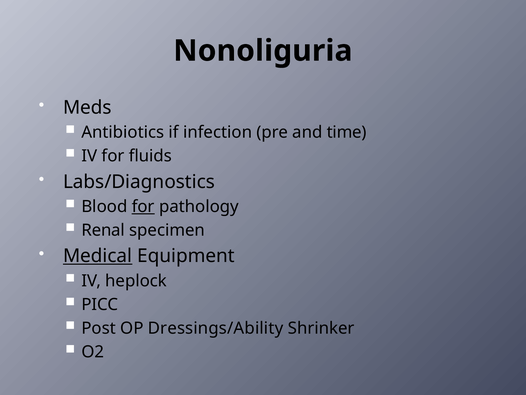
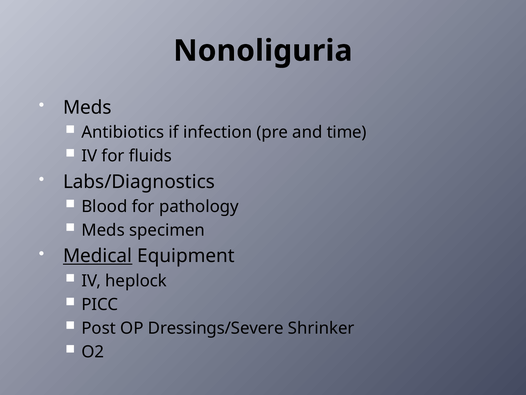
for underline: present -> none (143, 206)
Renal: Renal -> Meds (103, 230)
Dressings/Ability: Dressings/Ability -> Dressings/Severe (216, 328)
